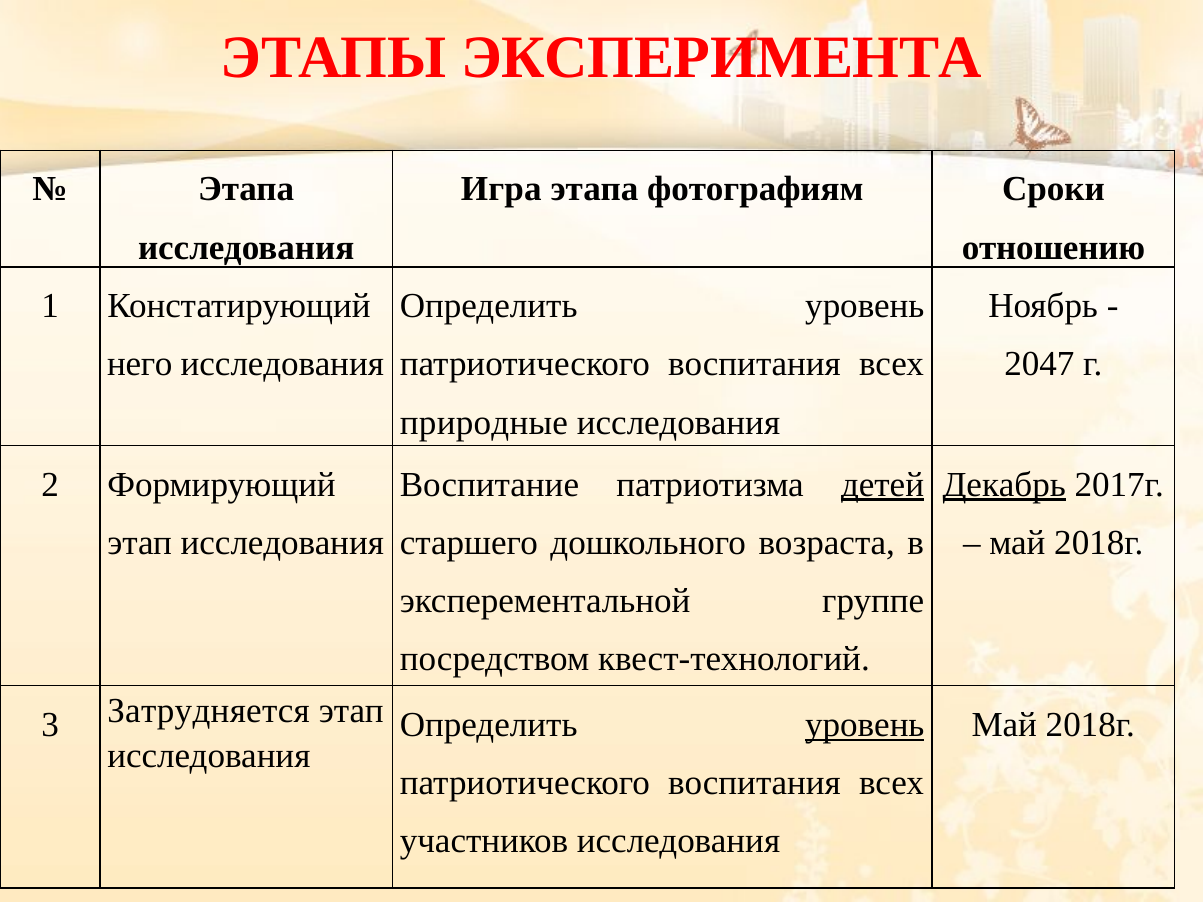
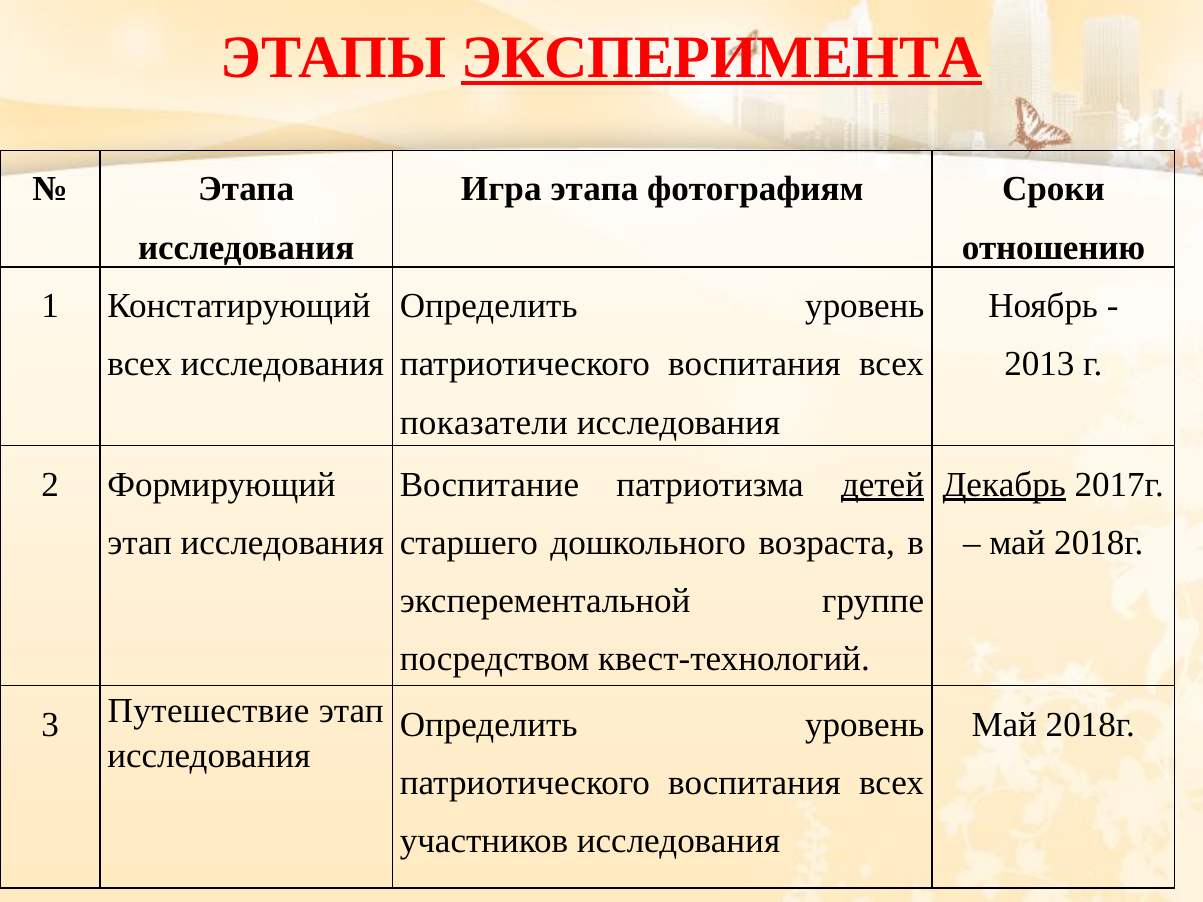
ЭКСПЕРИМЕНТА underline: none -> present (722, 57)
него: него -> всех (140, 364)
2047: 2047 -> 2013 (1039, 364)
природные: природные -> показатели (484, 423)
Затрудняется: Затрудняется -> Путешествие (209, 711)
уровень underline: present -> none (865, 725)
